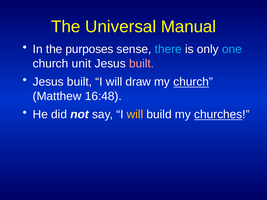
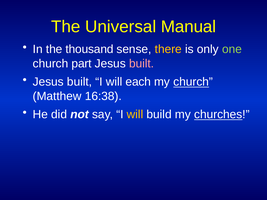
purposes: purposes -> thousand (90, 49)
there colour: light blue -> yellow (168, 49)
one colour: light blue -> light green (232, 49)
unit: unit -> part (82, 64)
draw: draw -> each (138, 82)
16:48: 16:48 -> 16:38 (103, 96)
